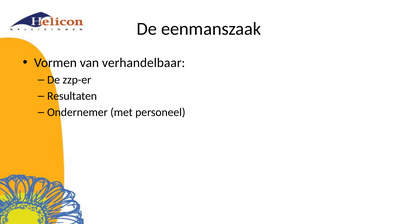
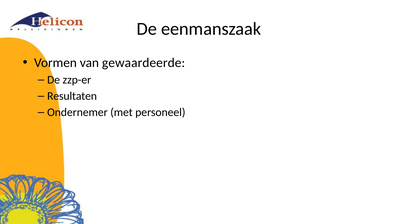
verhandelbaar: verhandelbaar -> gewaardeerde (144, 63)
